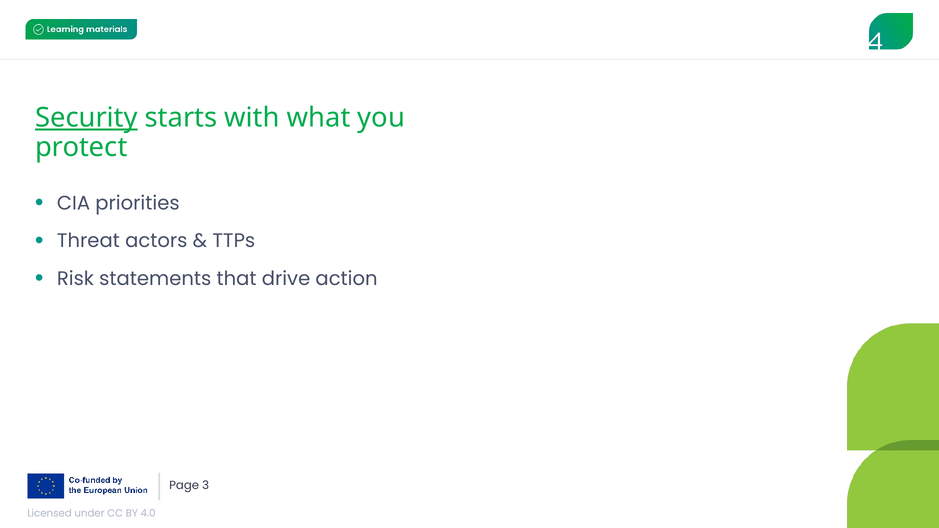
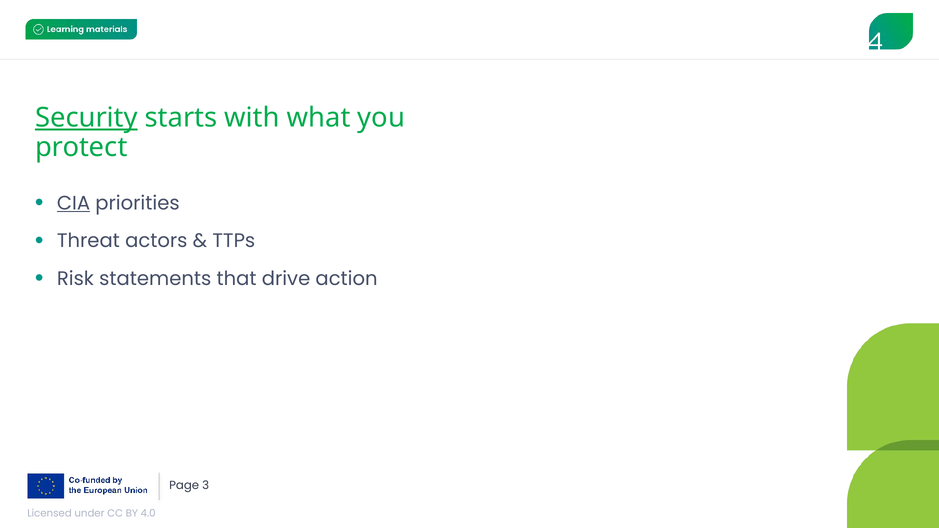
CIA underline: none -> present (74, 203)
